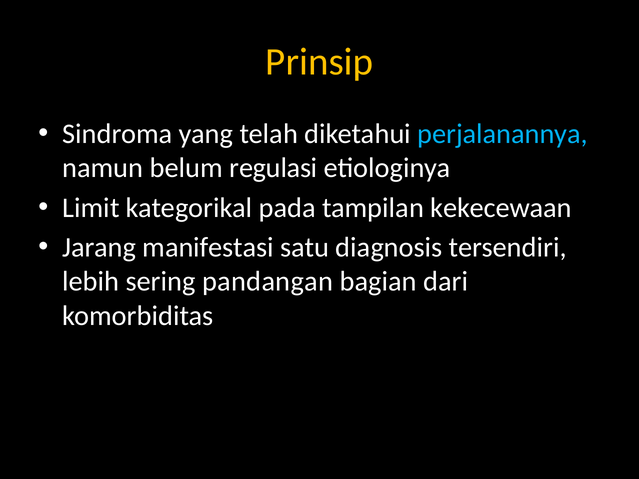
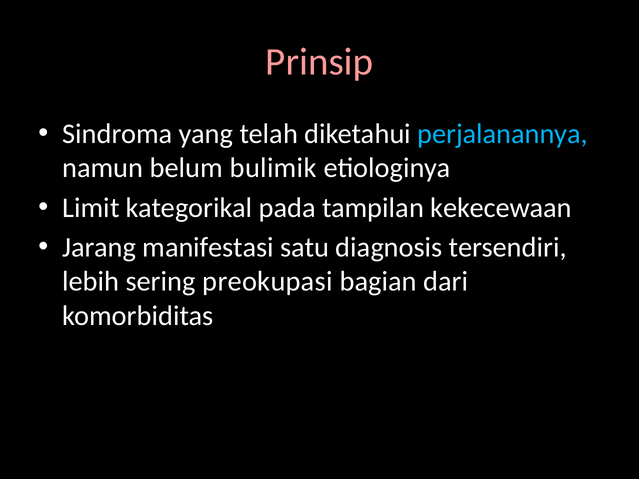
Prinsip colour: yellow -> pink (319, 62)
regulasi: regulasi -> bulimik (273, 168)
pandangan: pandangan -> preokupasi (268, 282)
